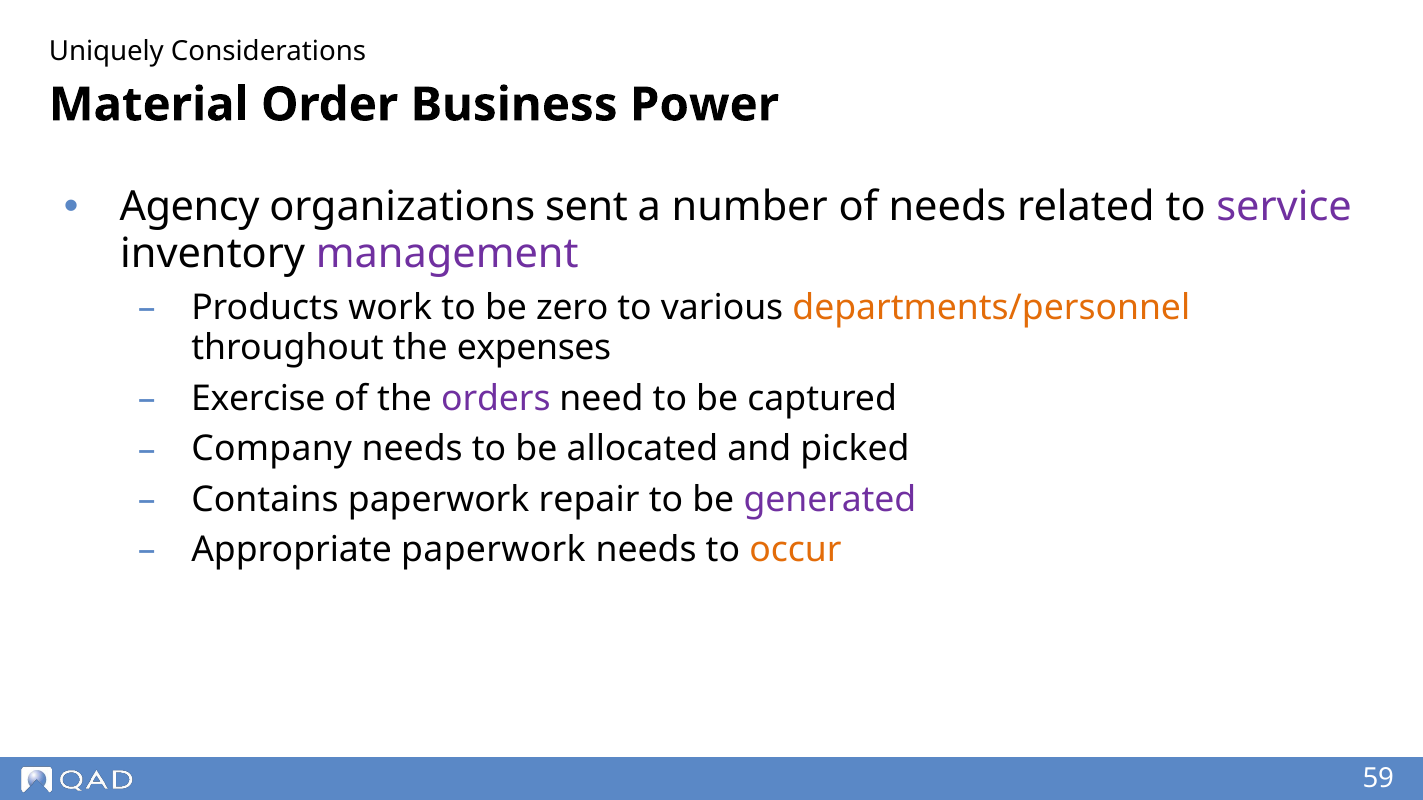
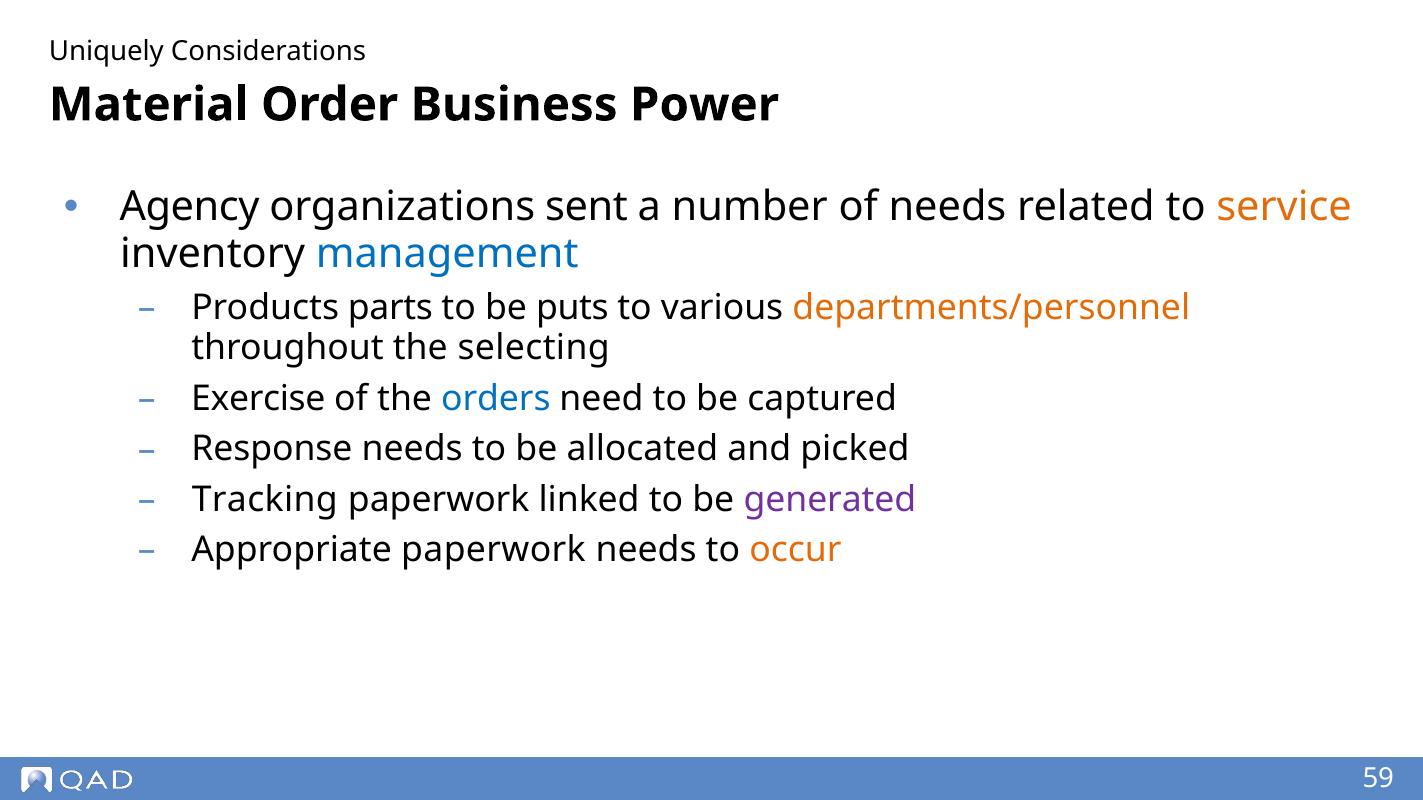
service colour: purple -> orange (1284, 207)
management colour: purple -> blue (447, 254)
work: work -> parts (390, 308)
zero: zero -> puts (572, 308)
expenses: expenses -> selecting (534, 348)
orders colour: purple -> blue (496, 399)
Company: Company -> Response (272, 449)
Contains: Contains -> Tracking (265, 500)
repair: repair -> linked (589, 500)
